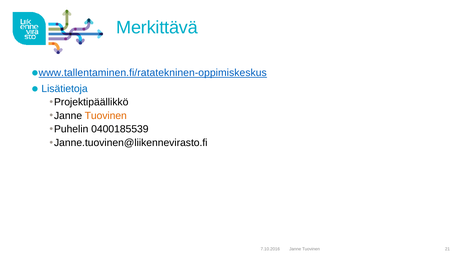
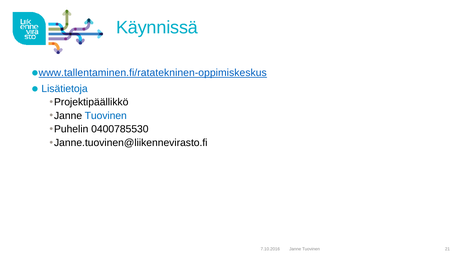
Merkittävä: Merkittävä -> Käynnissä (157, 27)
Tuovinen colour: orange -> blue (106, 116)
0400185539: 0400185539 -> 0400785530 (120, 130)
